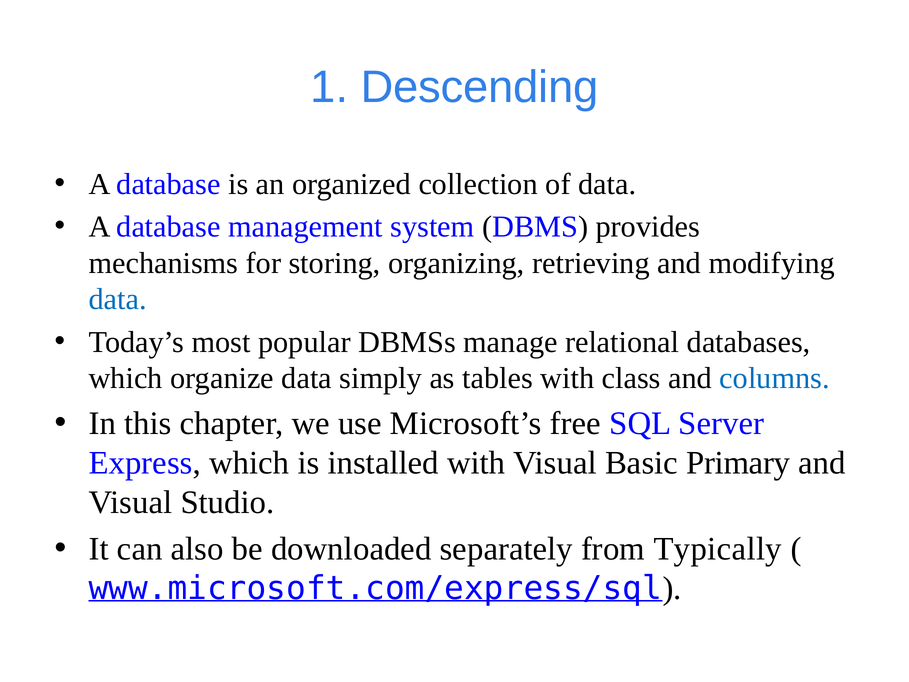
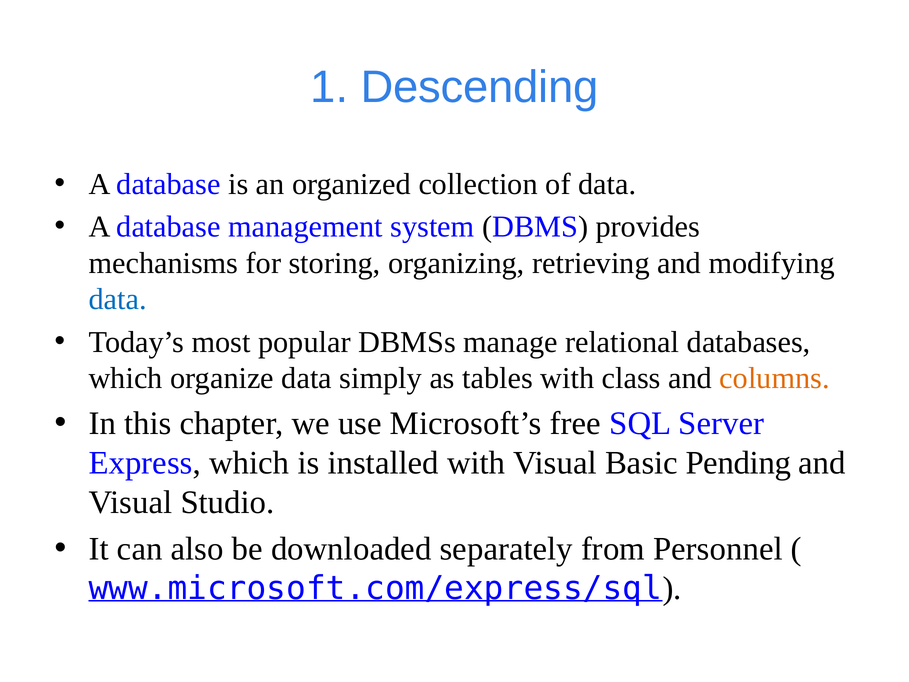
columns colour: blue -> orange (775, 378)
Primary: Primary -> Pending (738, 463)
Typically: Typically -> Personnel (718, 549)
